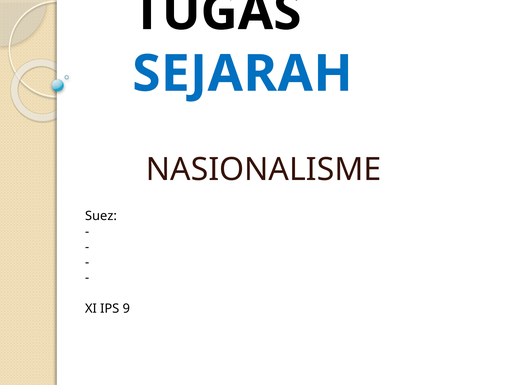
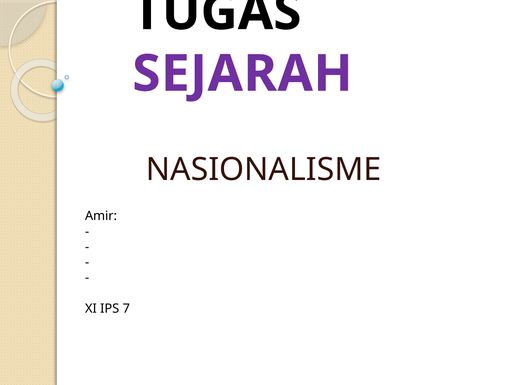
SEJARAH colour: blue -> purple (242, 74)
Suez: Suez -> Amir (101, 216)
9: 9 -> 7 (126, 308)
